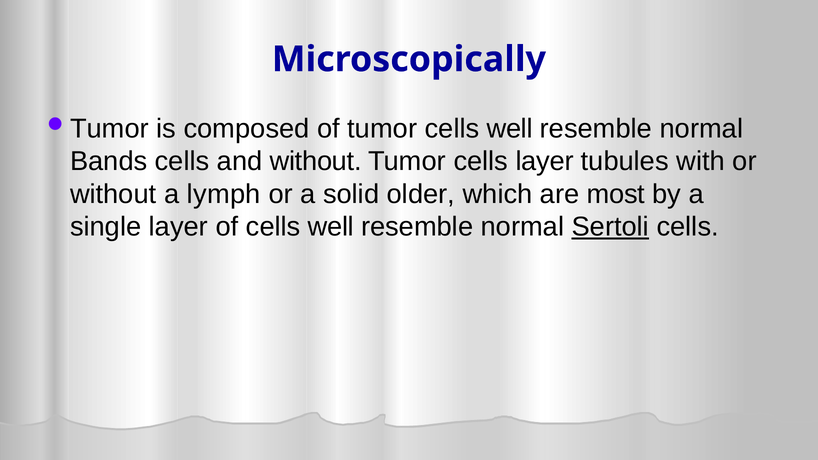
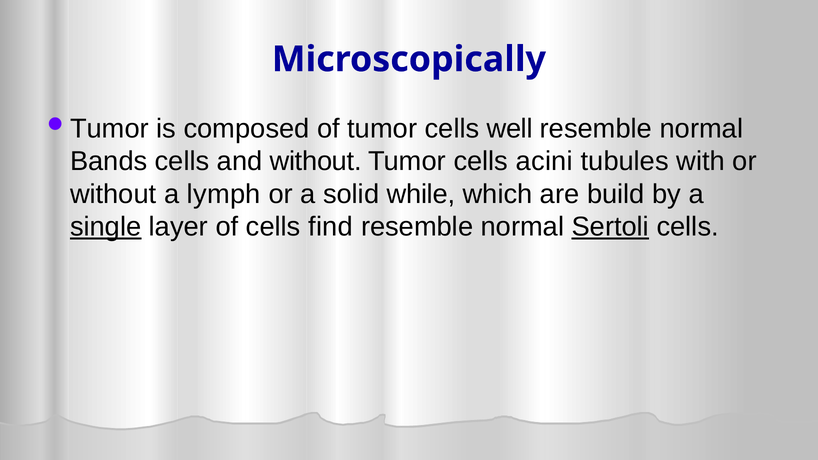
cells layer: layer -> acini (544, 161)
older: older -> while (421, 194)
most: most -> build (616, 194)
single underline: none -> present (106, 227)
of cells well: well -> find (331, 227)
